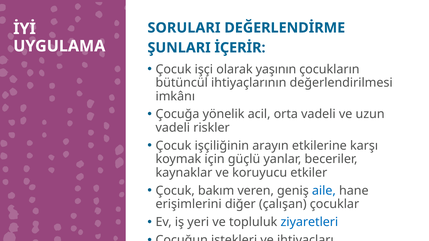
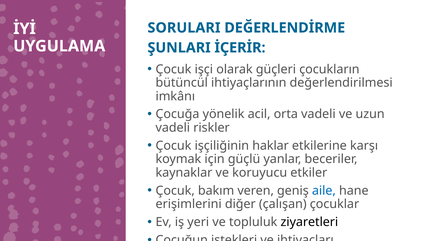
yaşının: yaşının -> güçleri (276, 69)
arayın: arayın -> haklar (271, 146)
ziyaretleri colour: blue -> black (309, 222)
